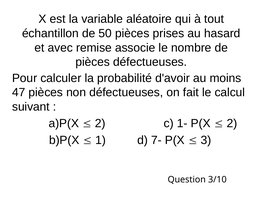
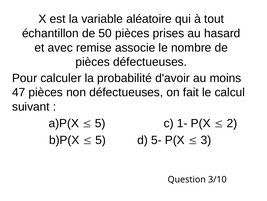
2: 2 -> 5 (100, 123)
1: 1 -> 5 (101, 140)
7-: 7- -> 5- (156, 140)
